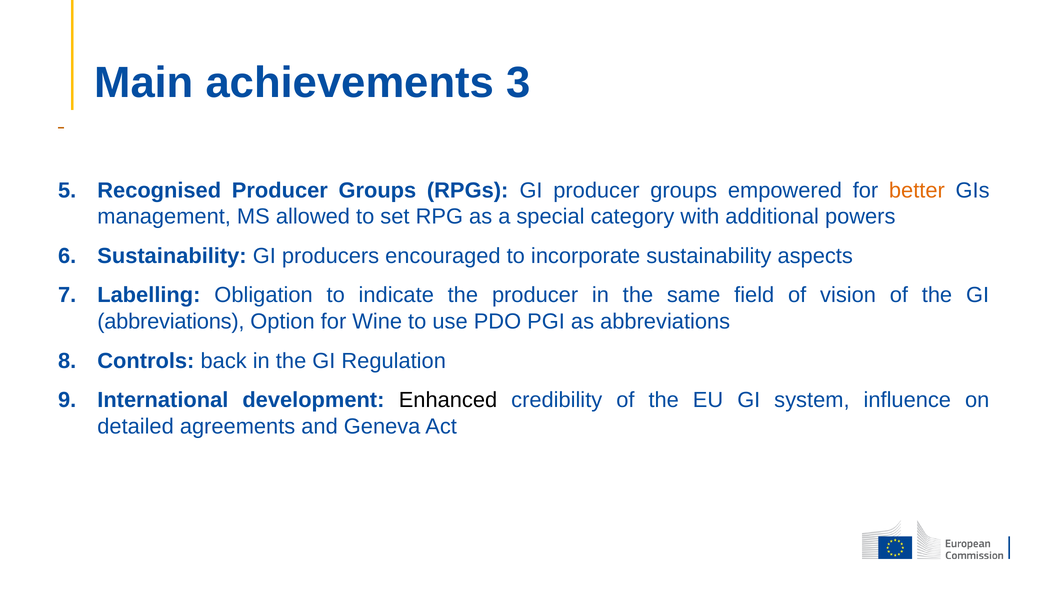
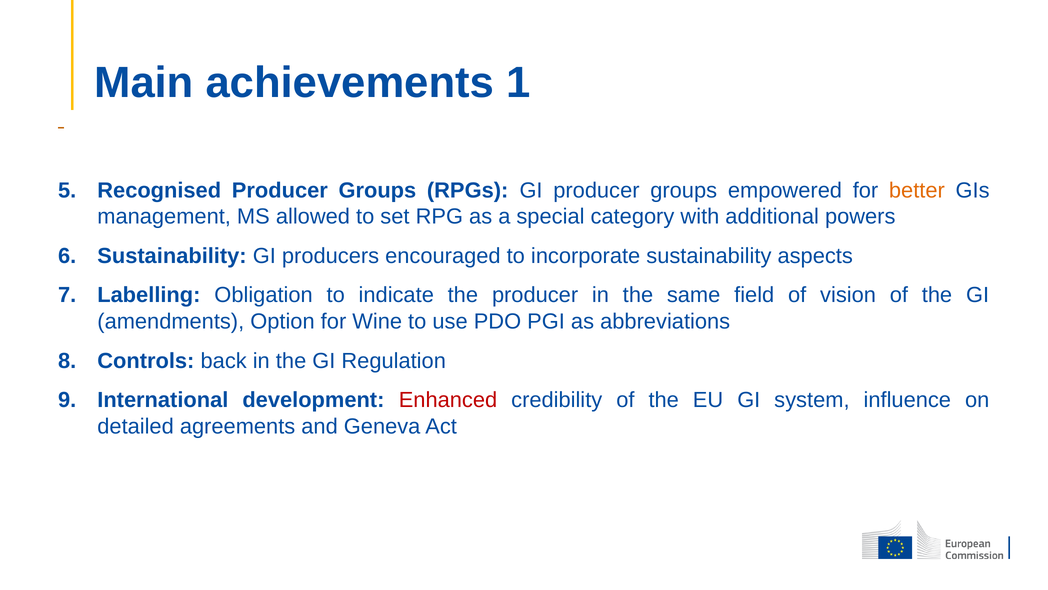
3: 3 -> 1 (518, 83)
abbreviations: abbreviations -> amendments (171, 321)
Enhanced colour: black -> red (448, 400)
